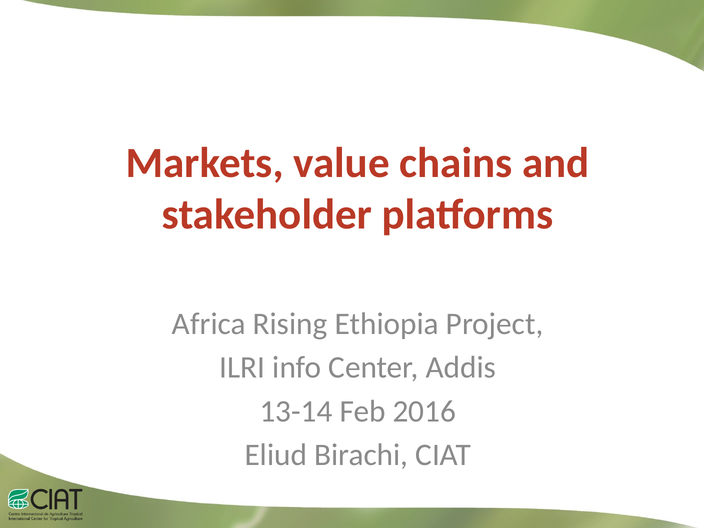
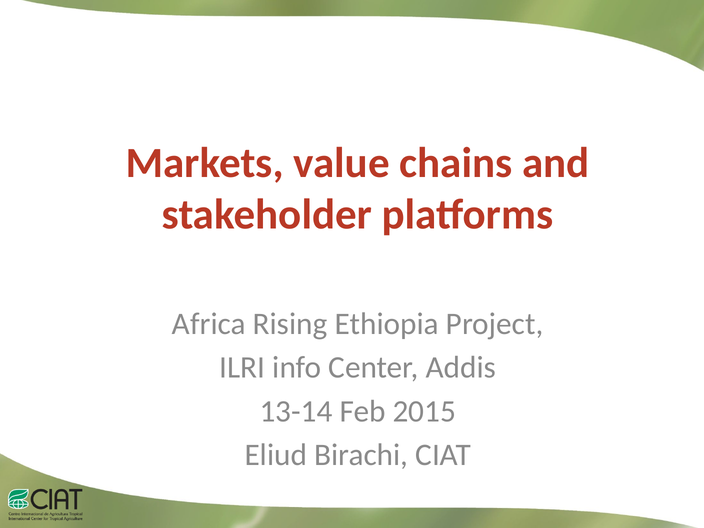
2016: 2016 -> 2015 (424, 411)
